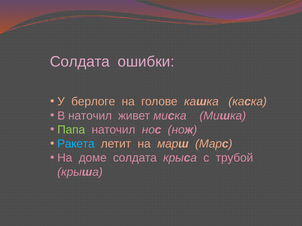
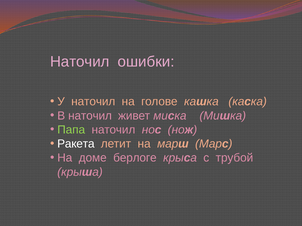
Солдата: Солдата -> Наточил (80, 62)
У берлоге: берлоге -> наточил (93, 102)
Ракета colour: light blue -> white (76, 144)
доме солдата: солдата -> берлоге (135, 158)
